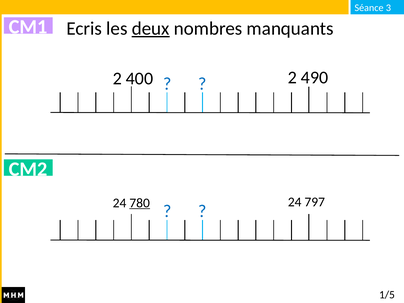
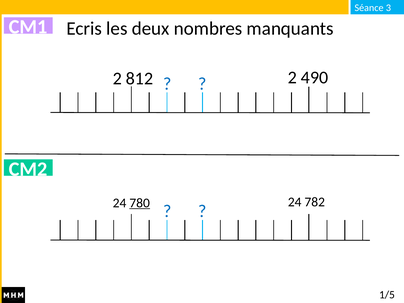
deux underline: present -> none (151, 28)
400: 400 -> 812 (140, 78)
797: 797 -> 782 (315, 202)
